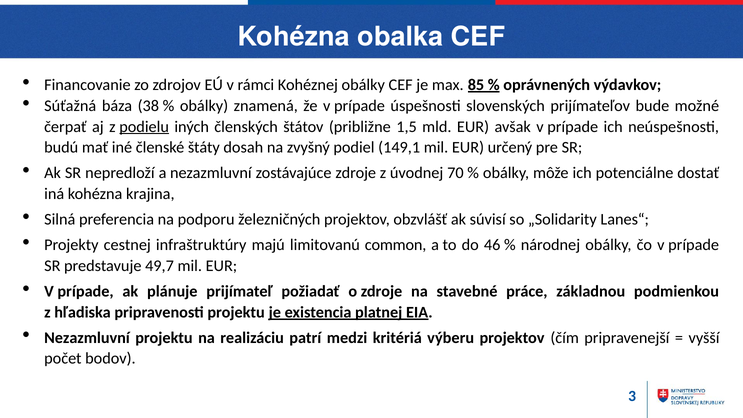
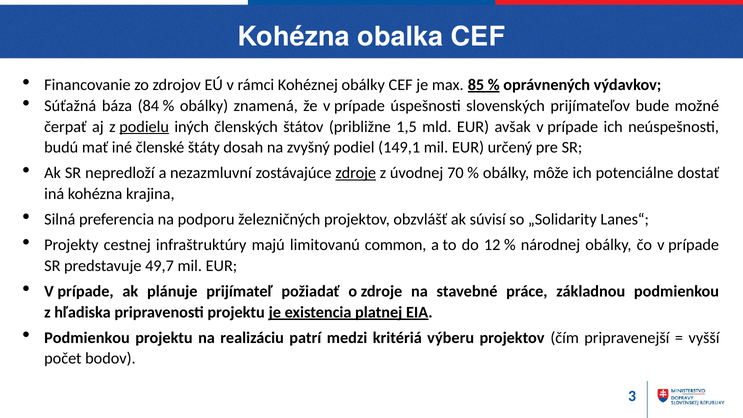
38: 38 -> 84 (148, 106)
zdroje underline: none -> present (356, 173)
46: 46 -> 12 (492, 245)
Nezazmluvní: Nezazmluvní -> Podmienkou (87, 338)
